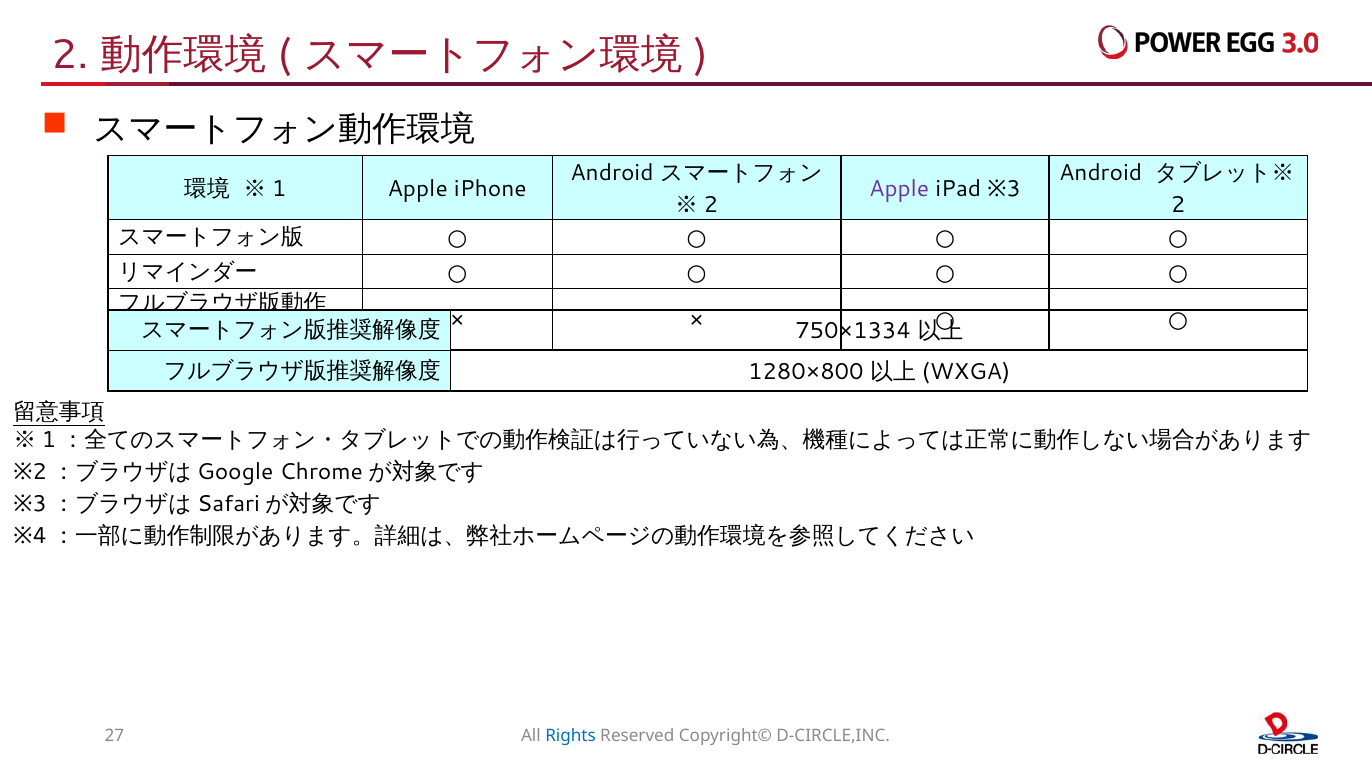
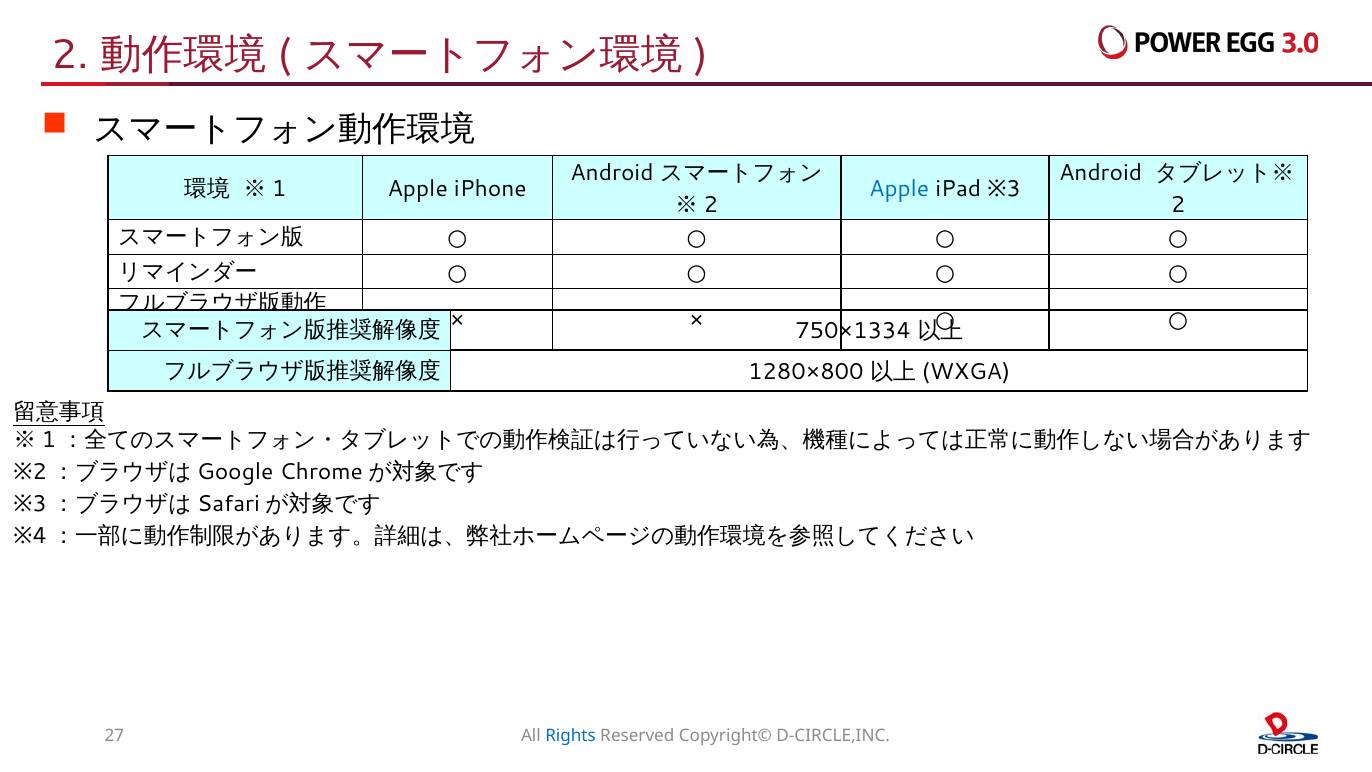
Apple colour: purple -> blue (899, 189)
